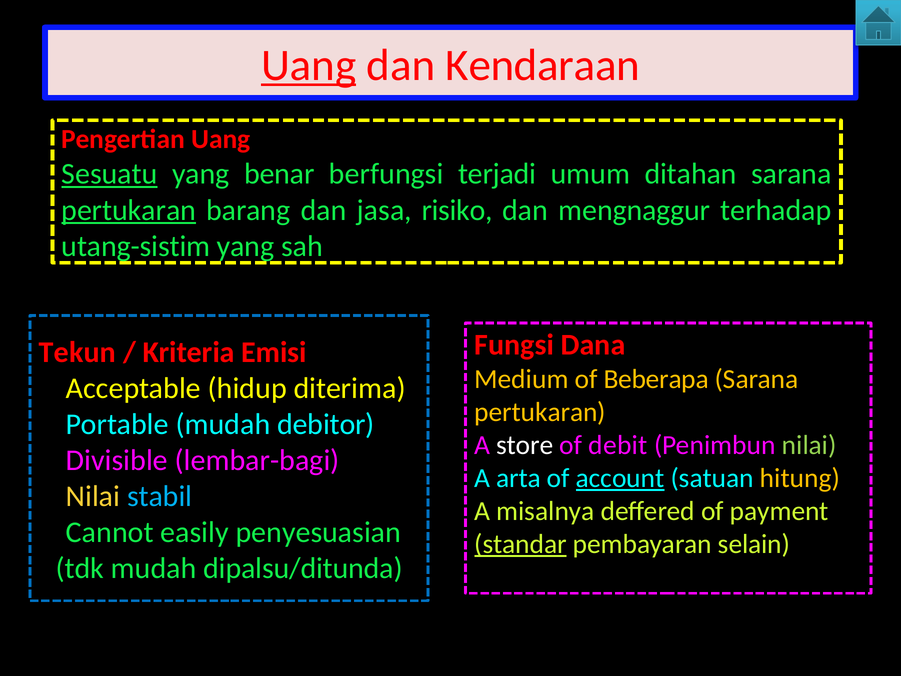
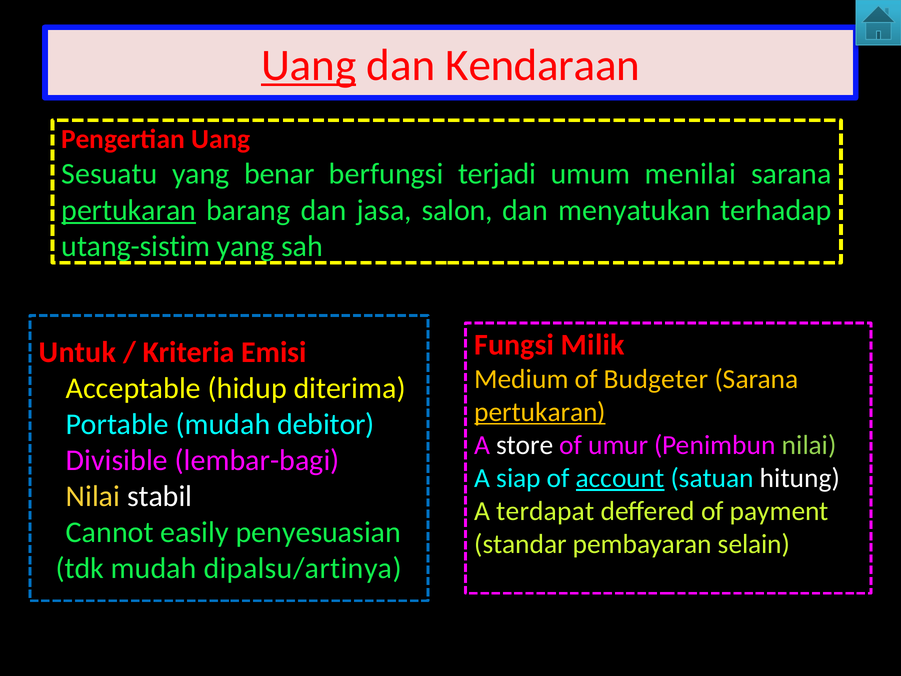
Sesuatu underline: present -> none (110, 174)
ditahan: ditahan -> menilai (690, 174)
risiko: risiko -> salon (457, 210)
mengnaggur: mengnaggur -> menyatukan (634, 210)
Dana: Dana -> Milik (593, 344)
Tekun: Tekun -> Untuk (77, 352)
Beberapa: Beberapa -> Budgeter (656, 379)
pertukaran underline: none -> present (540, 412)
debit: debit -> umur (618, 445)
arta: arta -> siap (519, 478)
hitung colour: yellow -> white (800, 478)
stabil colour: light blue -> white (160, 496)
misalnya: misalnya -> terdapat (545, 511)
standar underline: present -> none (521, 544)
dipalsu/ditunda: dipalsu/ditunda -> dipalsu/artinya (303, 568)
